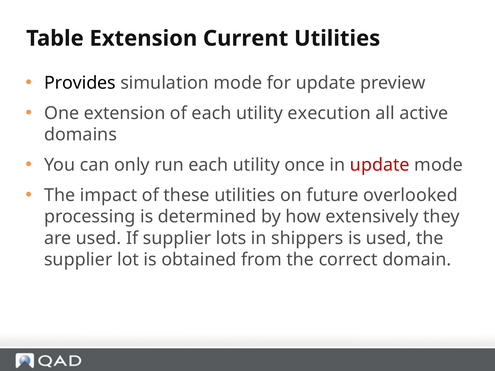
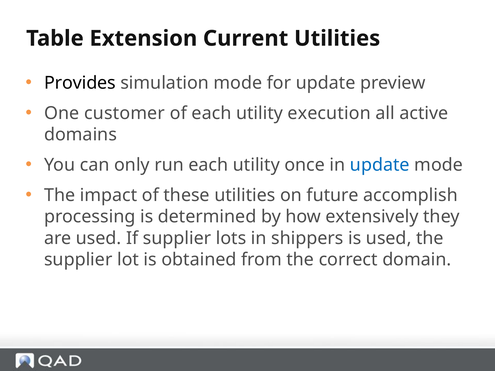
One extension: extension -> customer (125, 113)
update colour: red -> blue (380, 165)
overlooked: overlooked -> accomplish (410, 195)
